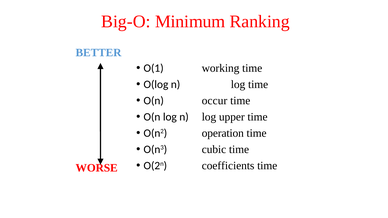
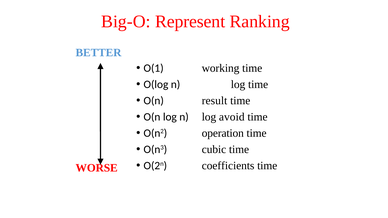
Minimum: Minimum -> Represent (190, 22)
occur: occur -> result (215, 101)
upper: upper -> avoid (232, 117)
